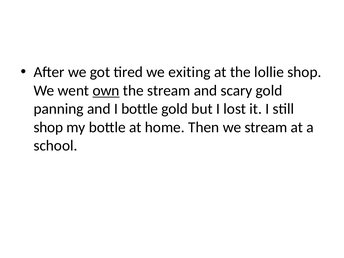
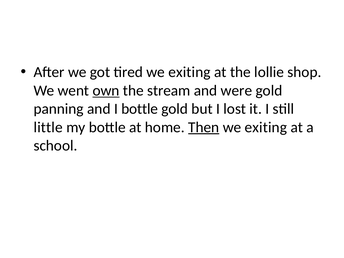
scary: scary -> were (236, 91)
shop: shop -> little (48, 127)
Then underline: none -> present (204, 127)
stream: stream -> exiting (266, 127)
